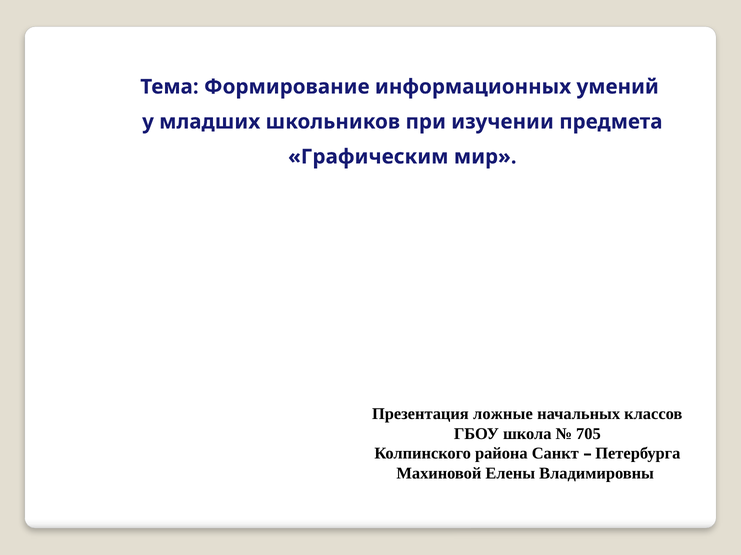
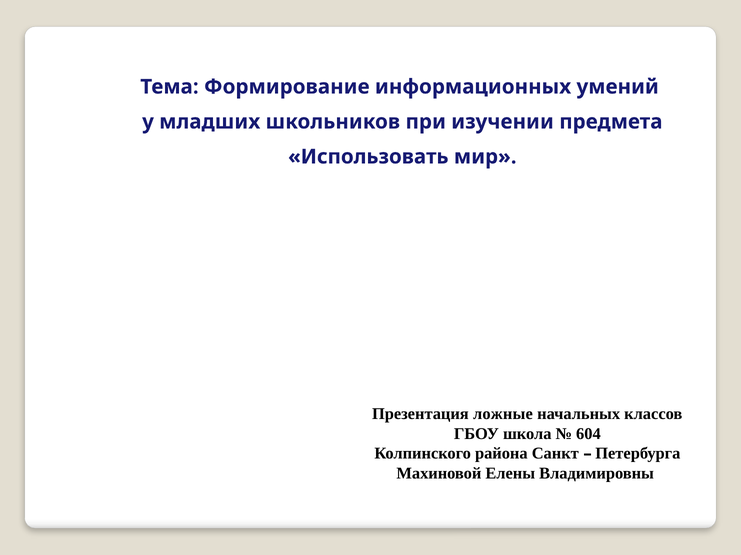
Графическим: Графическим -> Использовать (368, 157)
705: 705 -> 604 (588, 434)
